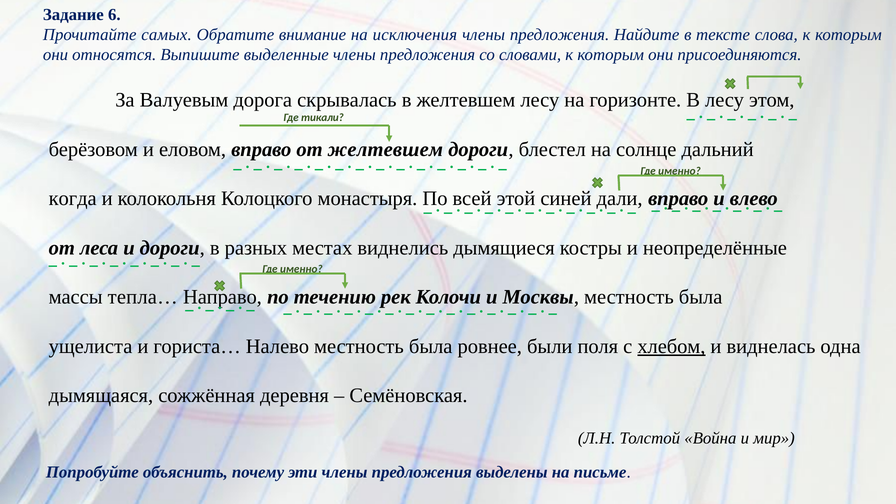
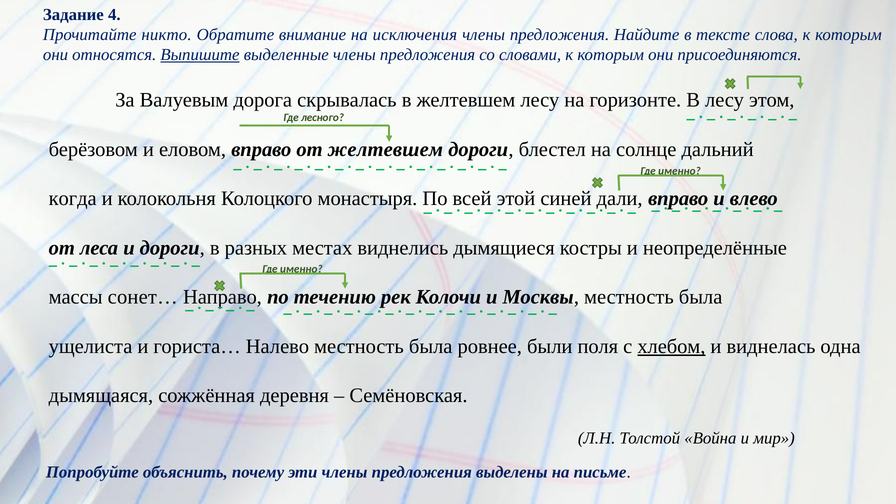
6: 6 -> 4 (114, 15)
самых: самых -> никто (167, 35)
Выпишите underline: none -> present (200, 55)
тикали: тикали -> лесного (322, 118)
тепла…: тепла… -> сонет… (143, 297)
